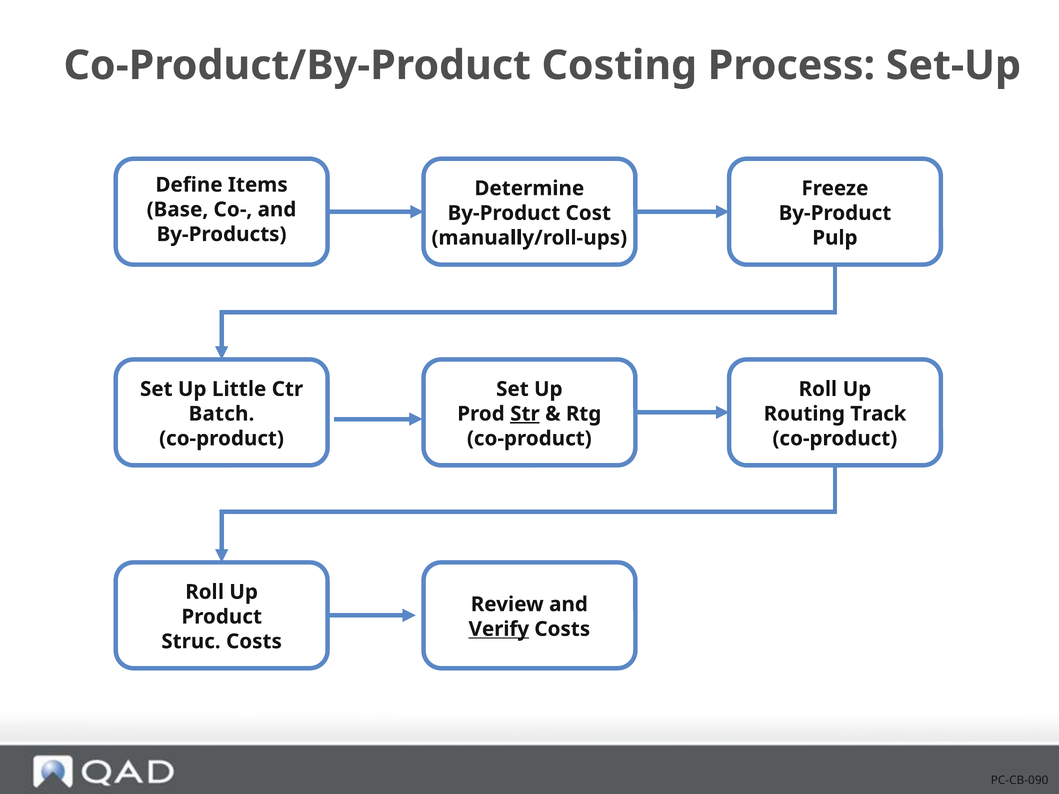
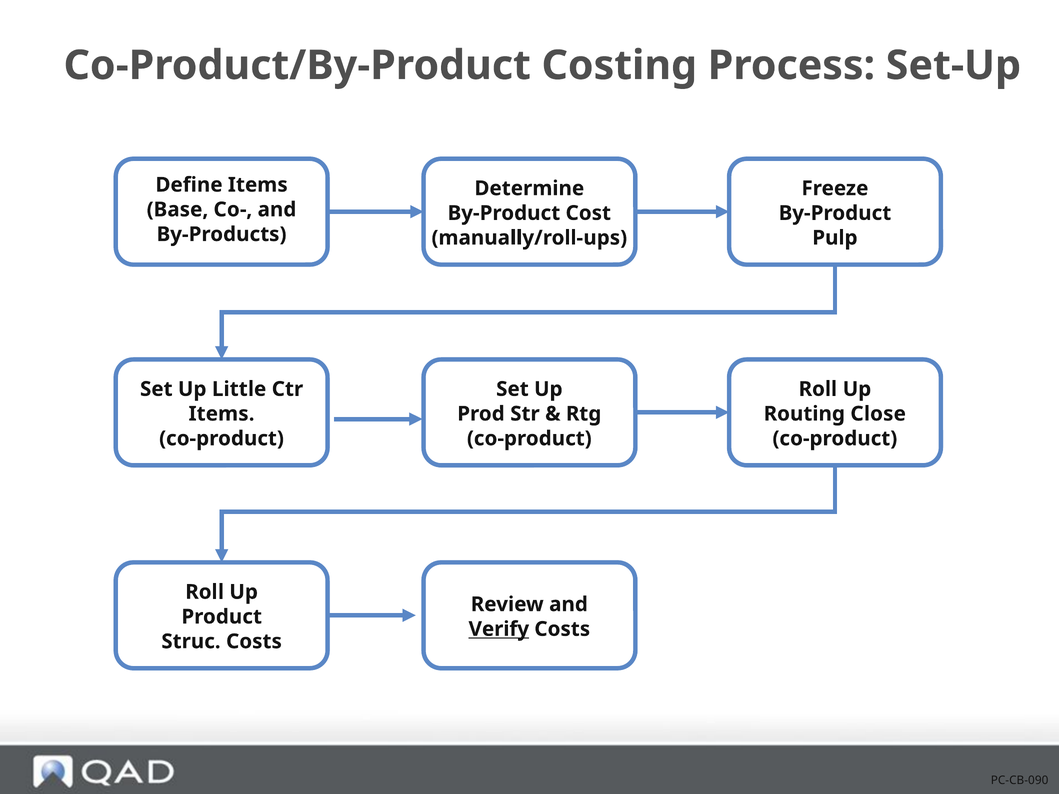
Batch: Batch -> Items (222, 414)
Str underline: present -> none (525, 414)
Track: Track -> Close (878, 414)
